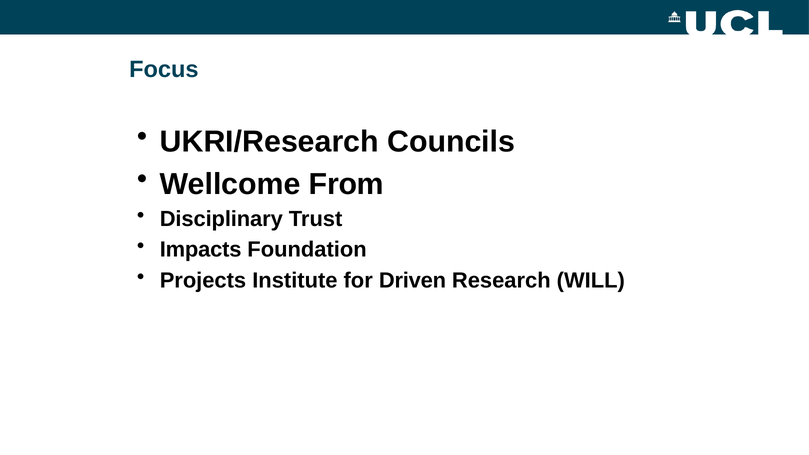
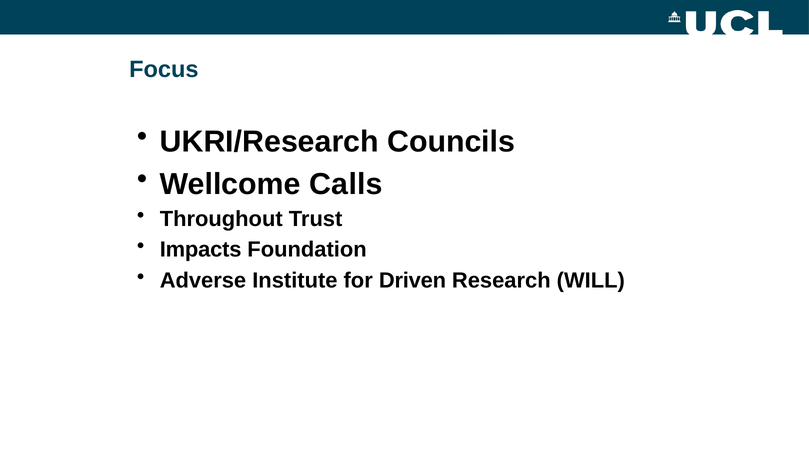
From: From -> Calls (346, 184)
Disciplinary: Disciplinary -> Throughout (221, 219)
Projects: Projects -> Adverse (203, 280)
